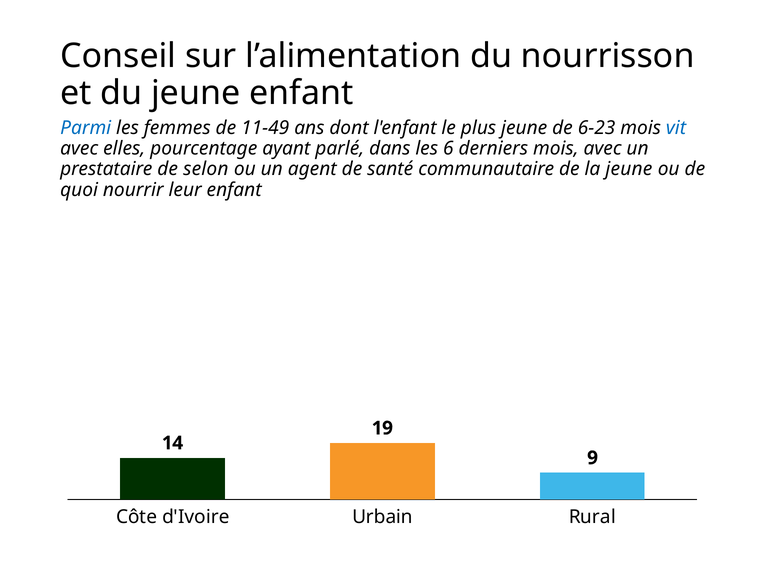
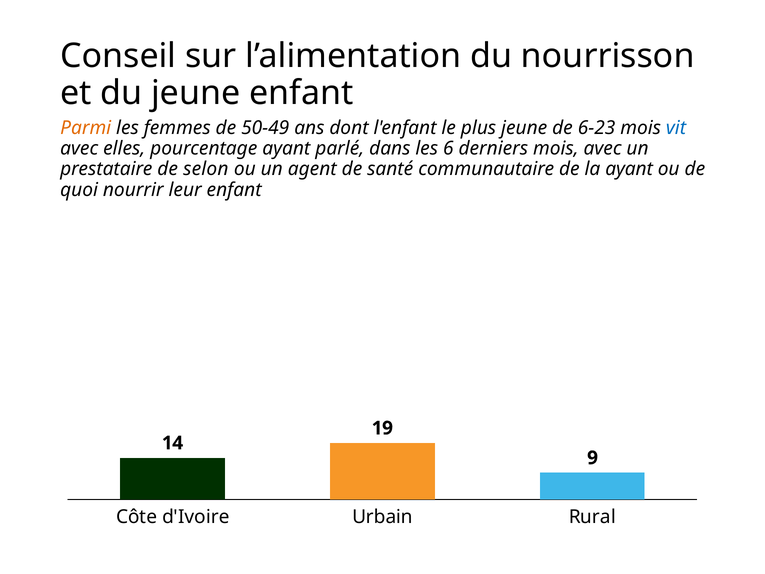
Parmi colour: blue -> orange (86, 128)
11-49: 11-49 -> 50-49 (265, 128)
la jeune: jeune -> ayant (629, 169)
